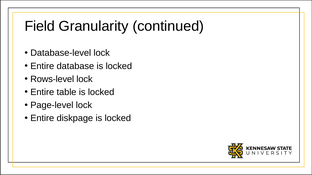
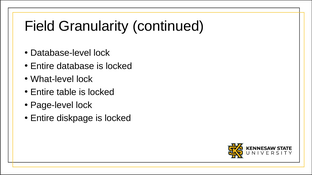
Rows-level: Rows-level -> What-level (52, 79)
